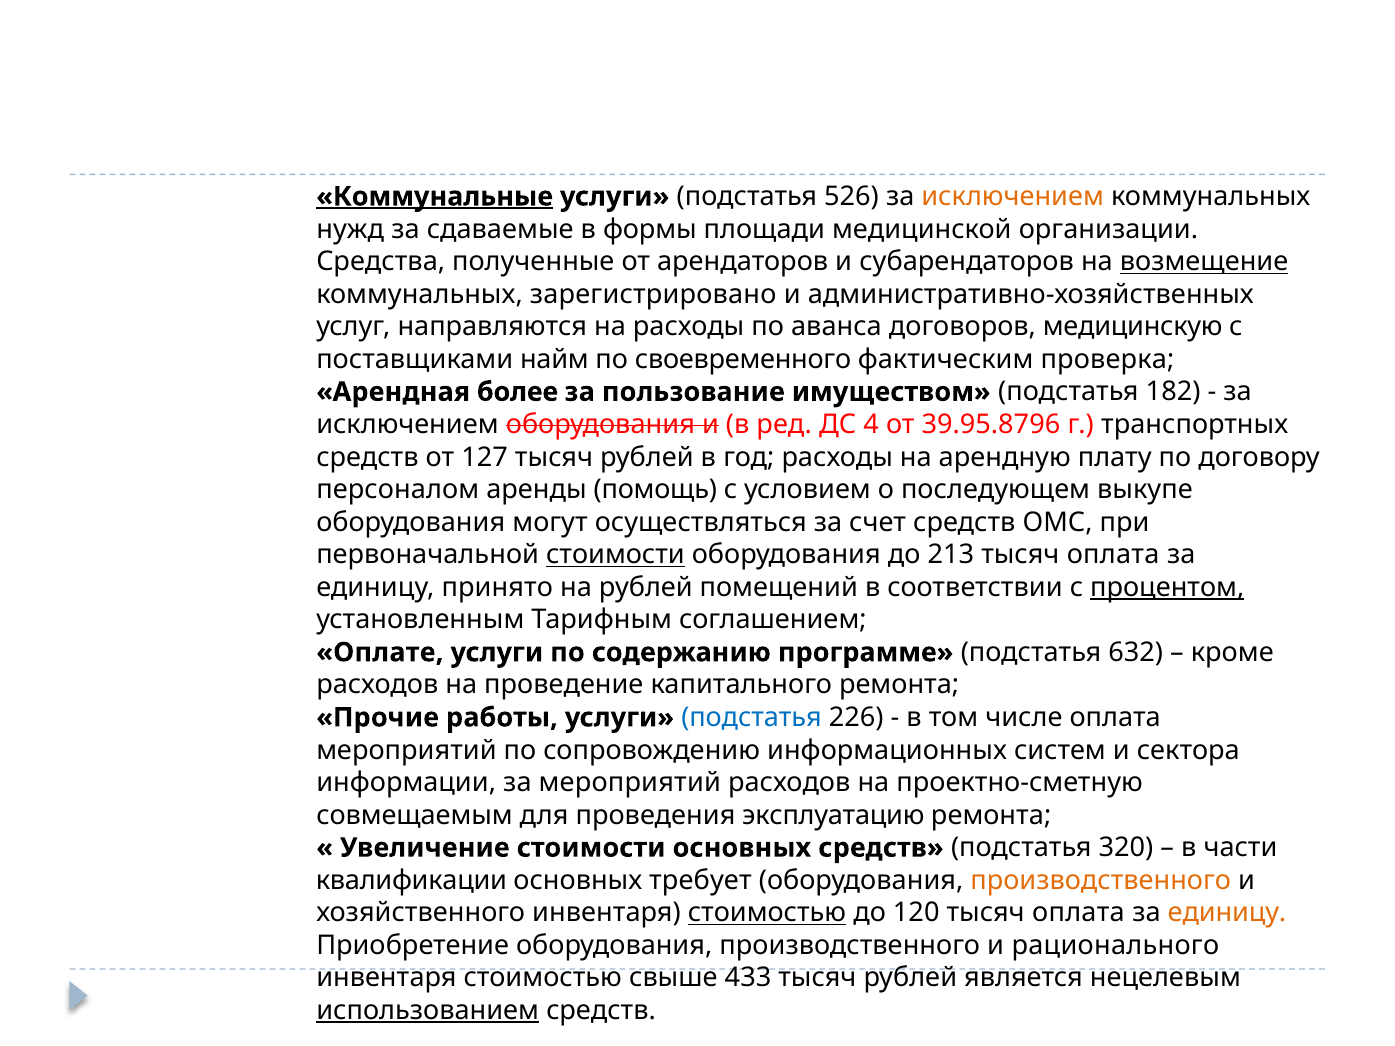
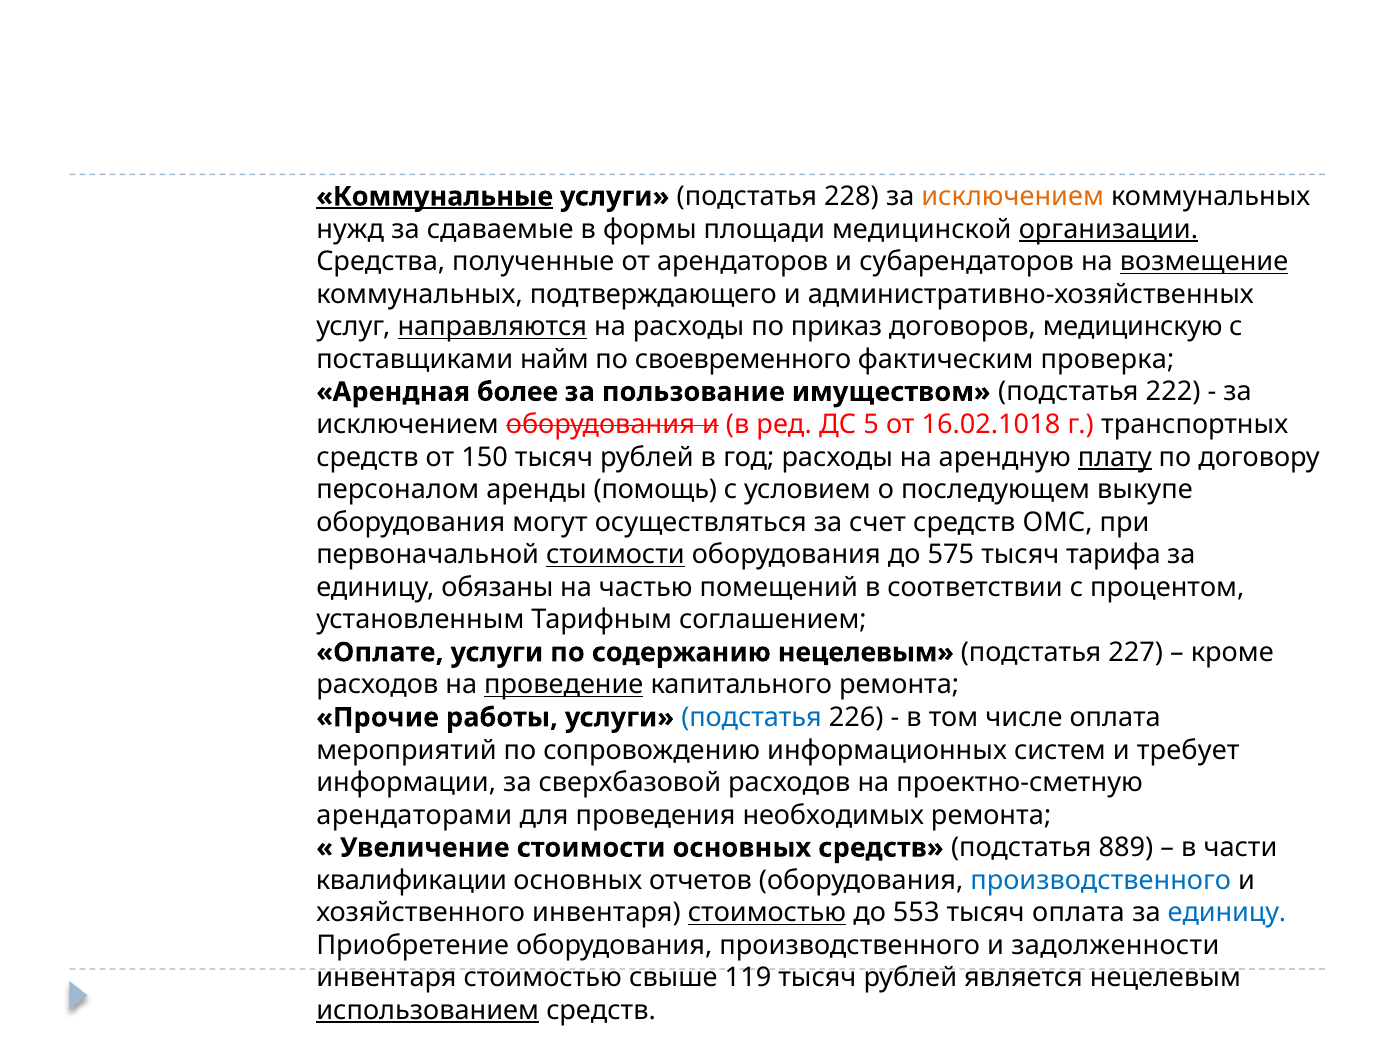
526: 526 -> 228 (852, 197)
организации underline: none -> present (1108, 229)
зарегистрировано: зарегистрировано -> подтверждающего (653, 294)
направляются underline: none -> present (492, 327)
аванса: аванса -> приказ (837, 327)
182: 182 -> 222 (1173, 392)
4: 4 -> 5 (871, 425)
39.95.8796: 39.95.8796 -> 16.02.1018 (991, 425)
127: 127 -> 150 (485, 457)
плату underline: none -> present (1115, 457)
213: 213 -> 575 (951, 555)
оплата: оплата -> тарифа (1113, 555)
принято: принято -> обязаны (497, 587)
на рублей: рублей -> частью (646, 587)
процентом underline: present -> none (1167, 587)
содержанию программе: программе -> нецелевым (866, 653)
632: 632 -> 227 (1136, 653)
проведение underline: none -> present (564, 685)
сектора: сектора -> требует (1188, 750)
за мероприятий: мероприятий -> сверхбазовой (630, 783)
совмещаемым: совмещаемым -> арендаторами (414, 815)
эксплуатацию: эксплуатацию -> необходимых (833, 815)
320: 320 -> 889 (1126, 848)
требует: требует -> отчетов (701, 881)
производственного colour: orange -> blue (1101, 881)
120: 120 -> 553 (916, 913)
единицу colour: orange -> blue (1227, 913)
рационального: рационального -> задолженности (1115, 946)
433: 433 -> 119 (748, 978)
